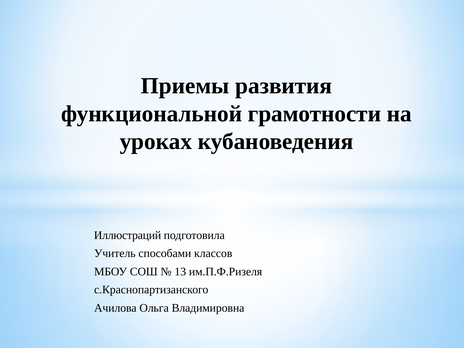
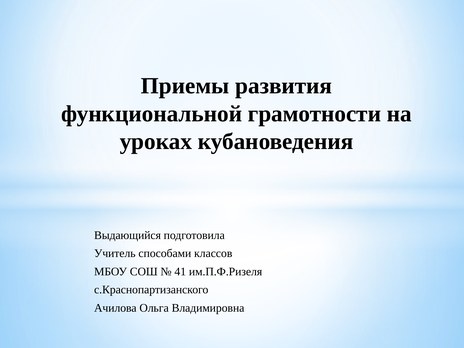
Иллюстраций: Иллюстраций -> Выдающийся (128, 235)
13: 13 -> 41 (180, 272)
